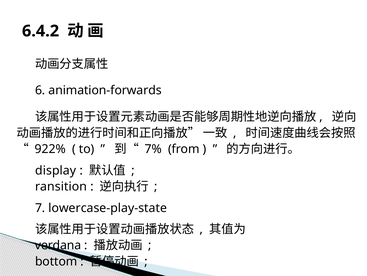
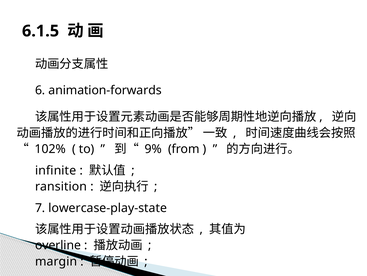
6.4.2: 6.4.2 -> 6.1.5 (41, 31)
922%: 922% -> 102% (50, 149)
7%: 7% -> 9% (153, 149)
display: display -> infinite (56, 170)
verdana: verdana -> overline (58, 245)
bottom: bottom -> margin (56, 261)
